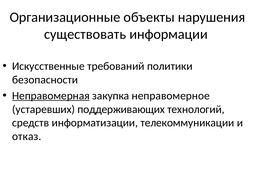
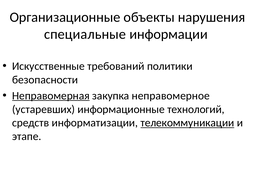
существовать: существовать -> специальные (85, 34)
поддерживающих: поддерживающих -> информационные (121, 109)
телекоммуникации underline: none -> present (187, 123)
отказ: отказ -> этапе (27, 137)
